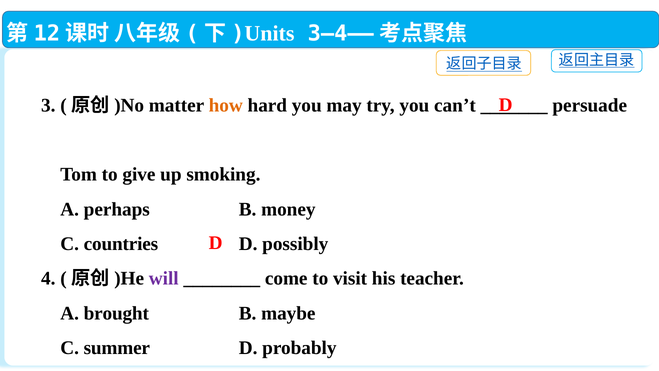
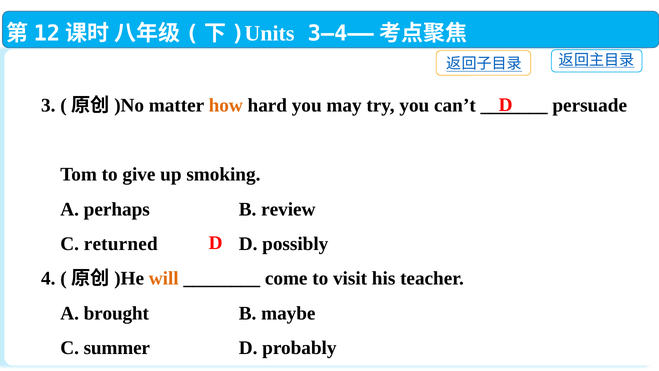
money: money -> review (288, 209)
countries: countries -> returned (121, 244)
will colour: purple -> orange (164, 278)
